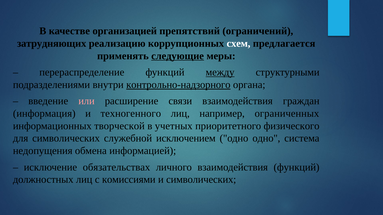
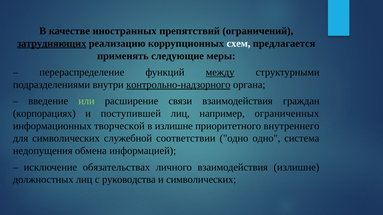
организацией: организацией -> иностранных (125, 31)
затрудняющих underline: none -> present (52, 44)
следующие underline: present -> none (178, 56)
или colour: pink -> light green (87, 101)
информация: информация -> корпорациях (44, 114)
техногенного: техногенного -> поступившей (131, 114)
в учетных: учетных -> излишне (174, 126)
физического: физического -> внутреннего (292, 126)
исключением: исключением -> соответствии (186, 139)
взаимодействия функций: функций -> излишне (296, 167)
комиссиями: комиссиями -> руководства (129, 180)
